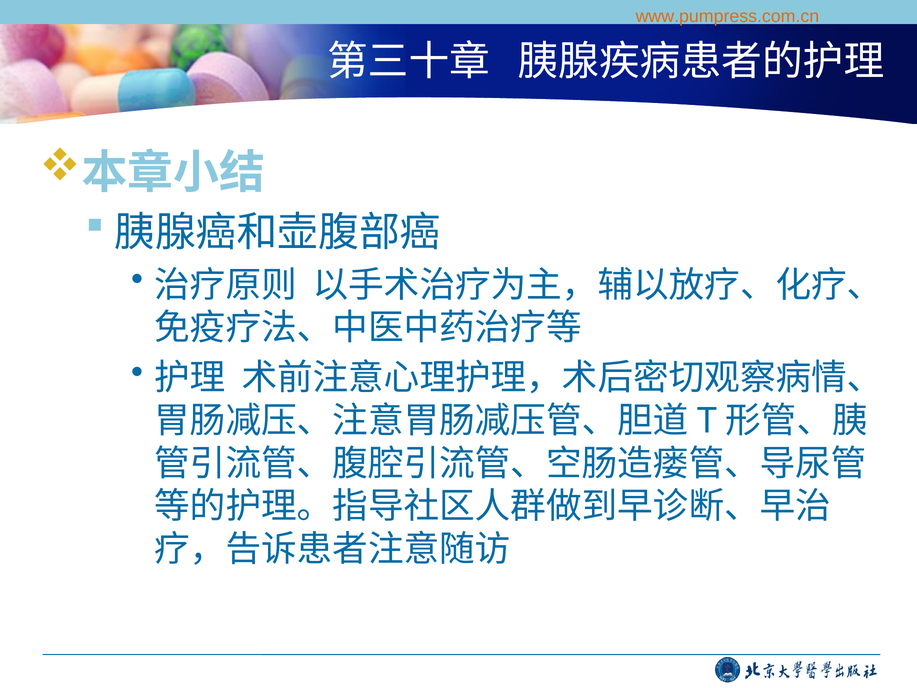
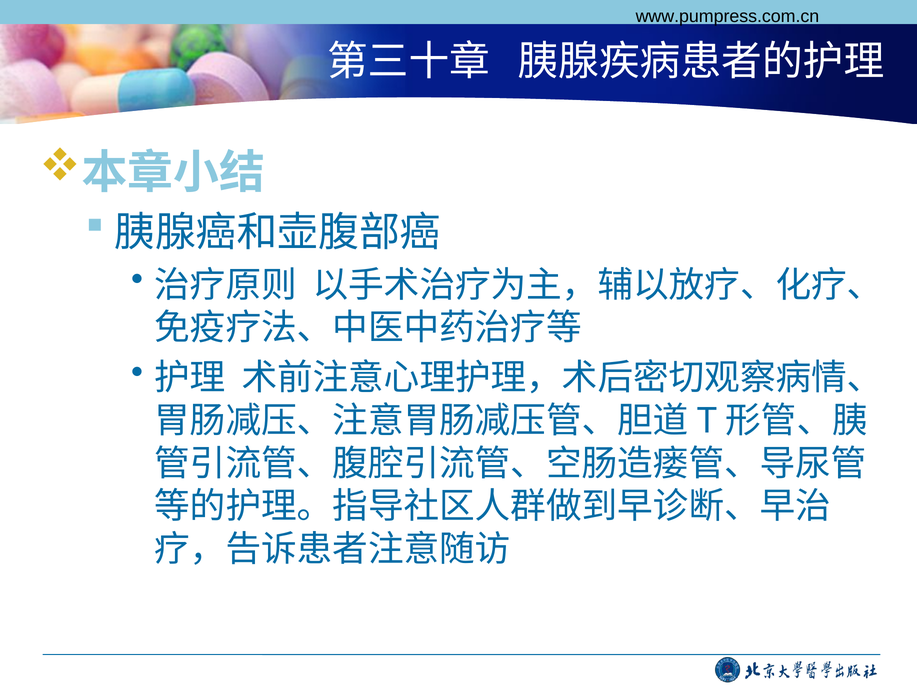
www.pumpress.com.cn colour: orange -> black (727, 16)
